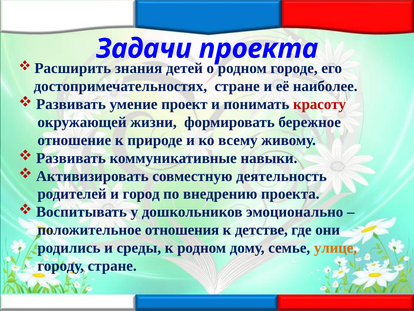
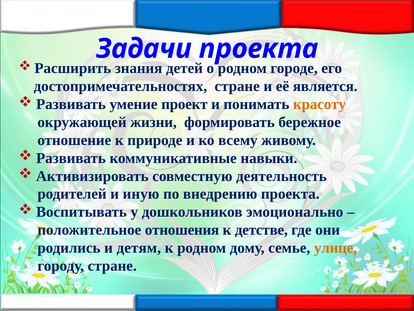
наиболее: наиболее -> является (325, 86)
красоту colour: red -> orange (320, 104)
город: город -> иную (141, 194)
среды: среды -> детям (139, 248)
